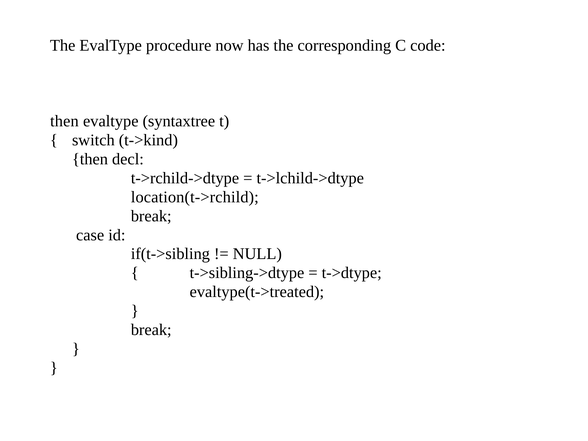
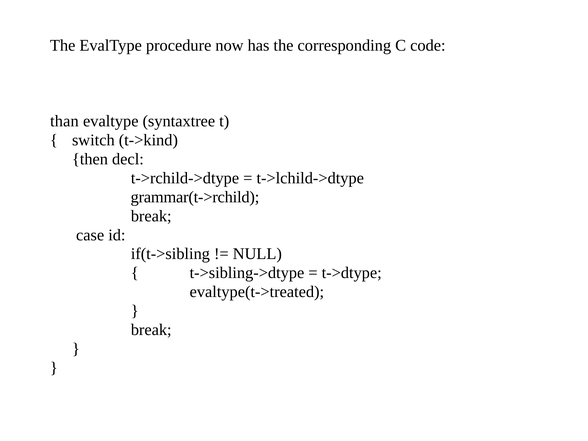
then: then -> than (64, 121)
location(t->rchild: location(t->rchild -> grammar(t->rchild (195, 197)
